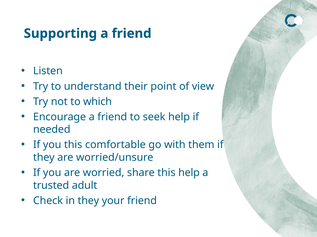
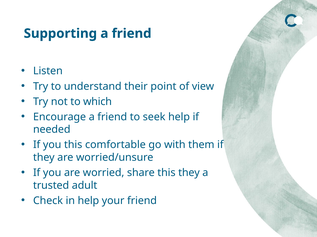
this help: help -> they (189, 173)
in they: they -> help (88, 201)
